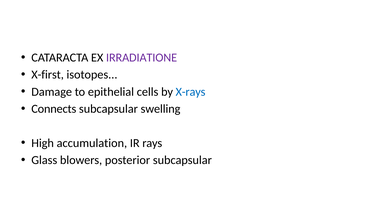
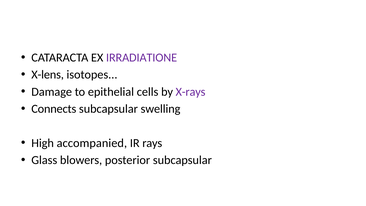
X-first: X-first -> X-lens (48, 75)
X-rays colour: blue -> purple (191, 92)
accumulation: accumulation -> accompanied (92, 143)
